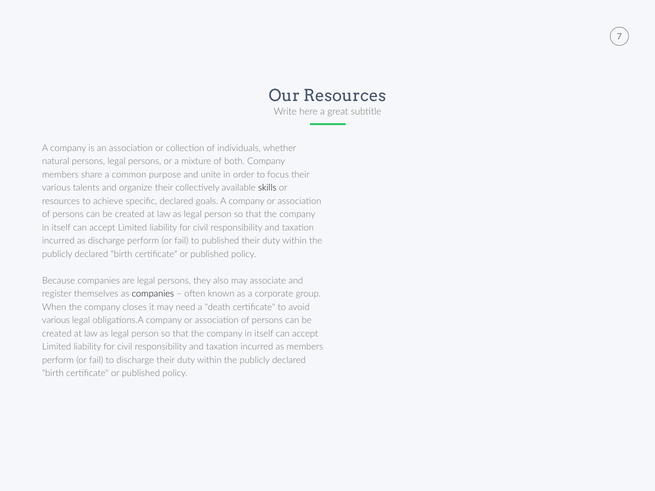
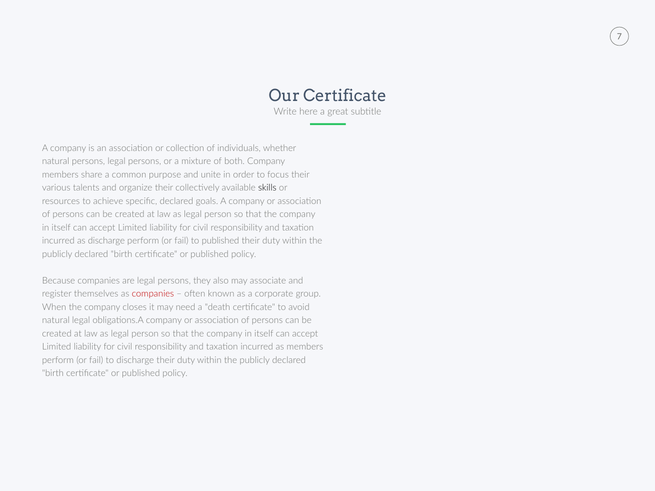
Our Resources: Resources -> Certificate (345, 96)
companies colour: black -> red (153, 294)
various: various -> natural (56, 320)
